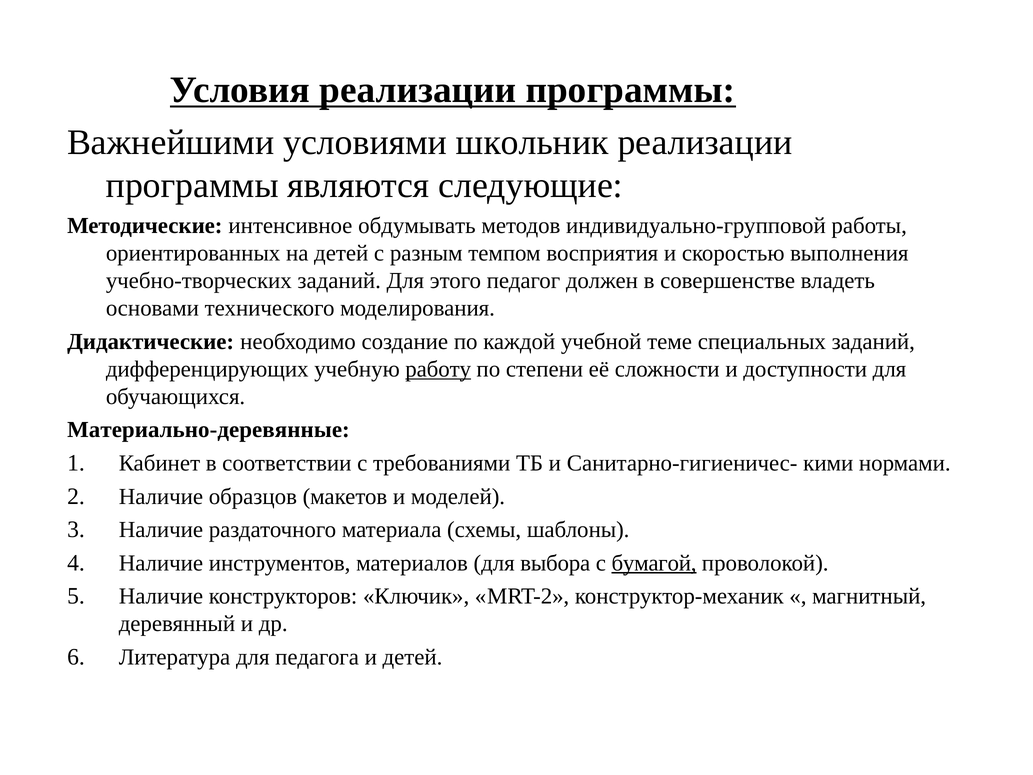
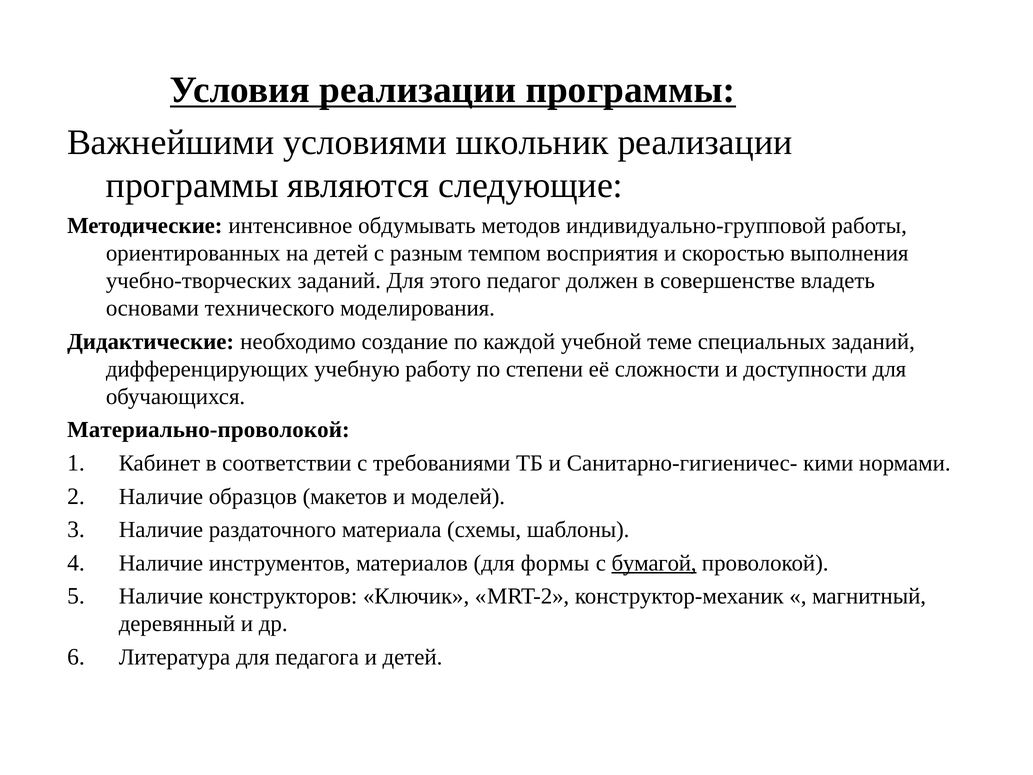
работу underline: present -> none (438, 369)
Материально-деревянные: Материально-деревянные -> Материально-проволокой (208, 430)
выбора: выбора -> формы (555, 563)
